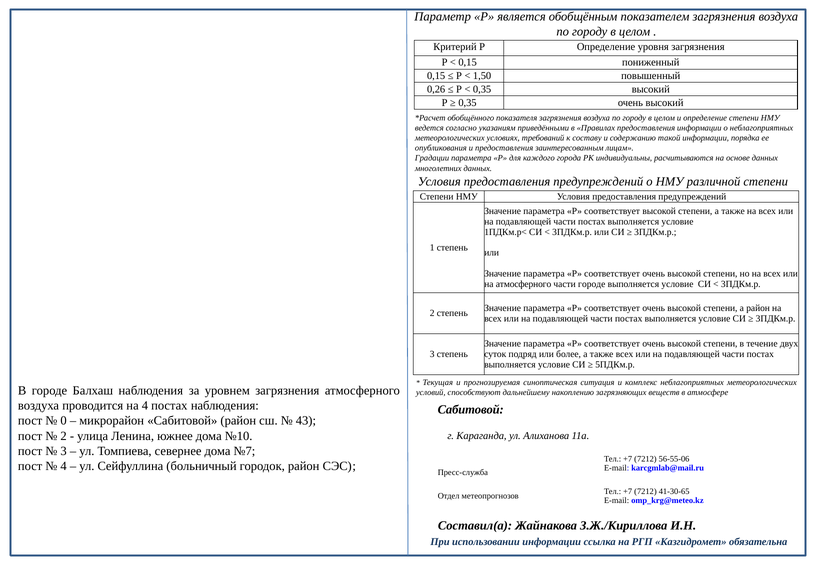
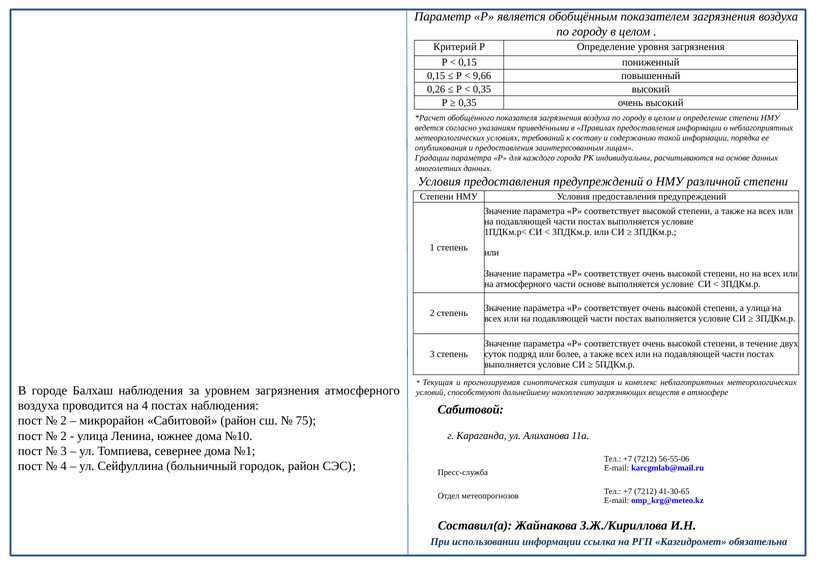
1,50: 1,50 -> 9,66 (482, 76)
части городе: городе -> основе (592, 284)
а район: район -> улица (758, 308)
0: 0 -> 2 (64, 421)
43: 43 -> 75 (306, 421)
№7: №7 -> №1 (244, 451)
